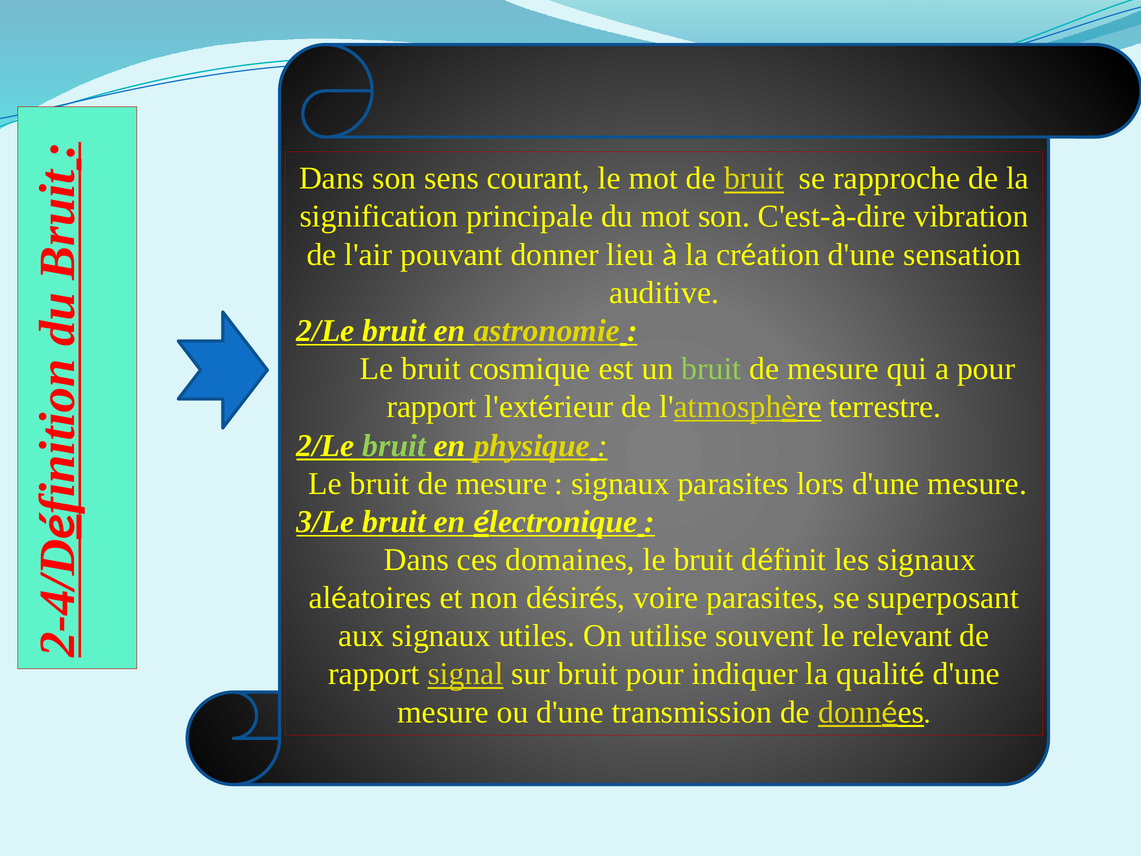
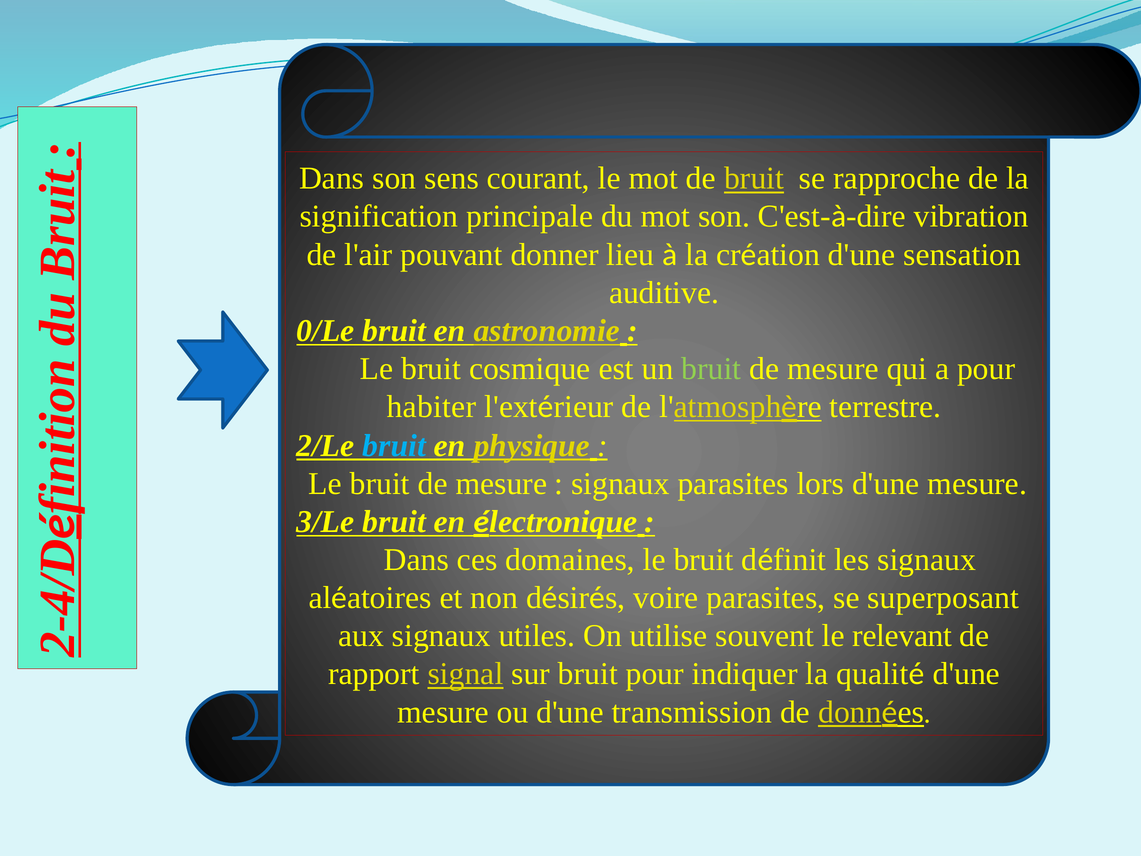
2/Le: 2/Le -> 0/Le (325, 331)
rapport: rapport -> habiter (431, 407)
bruit colour: light green -> light blue (394, 445)
